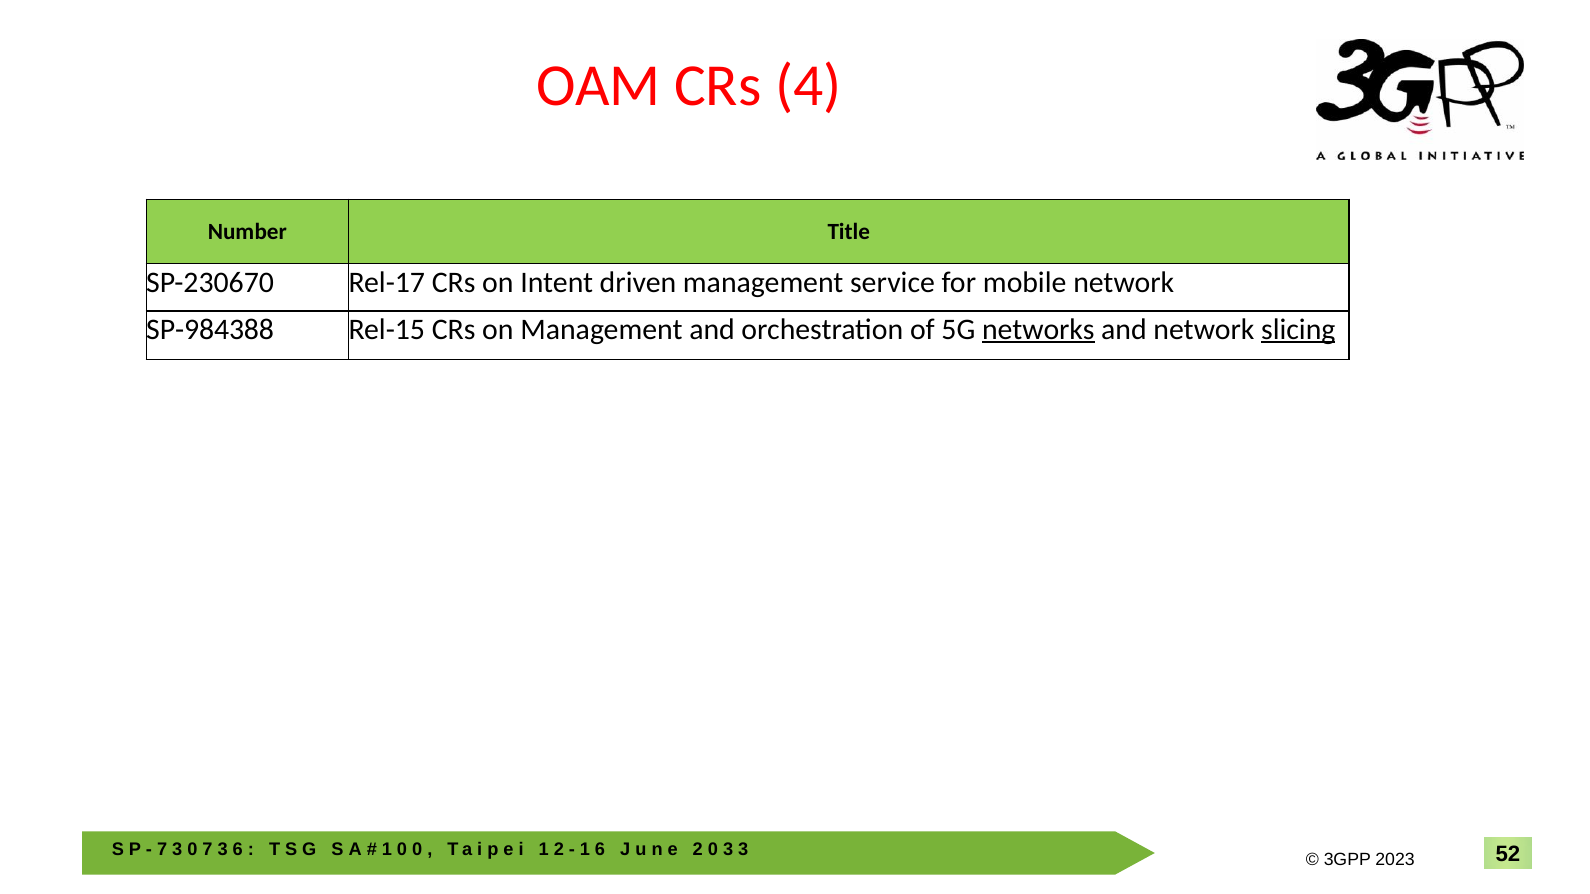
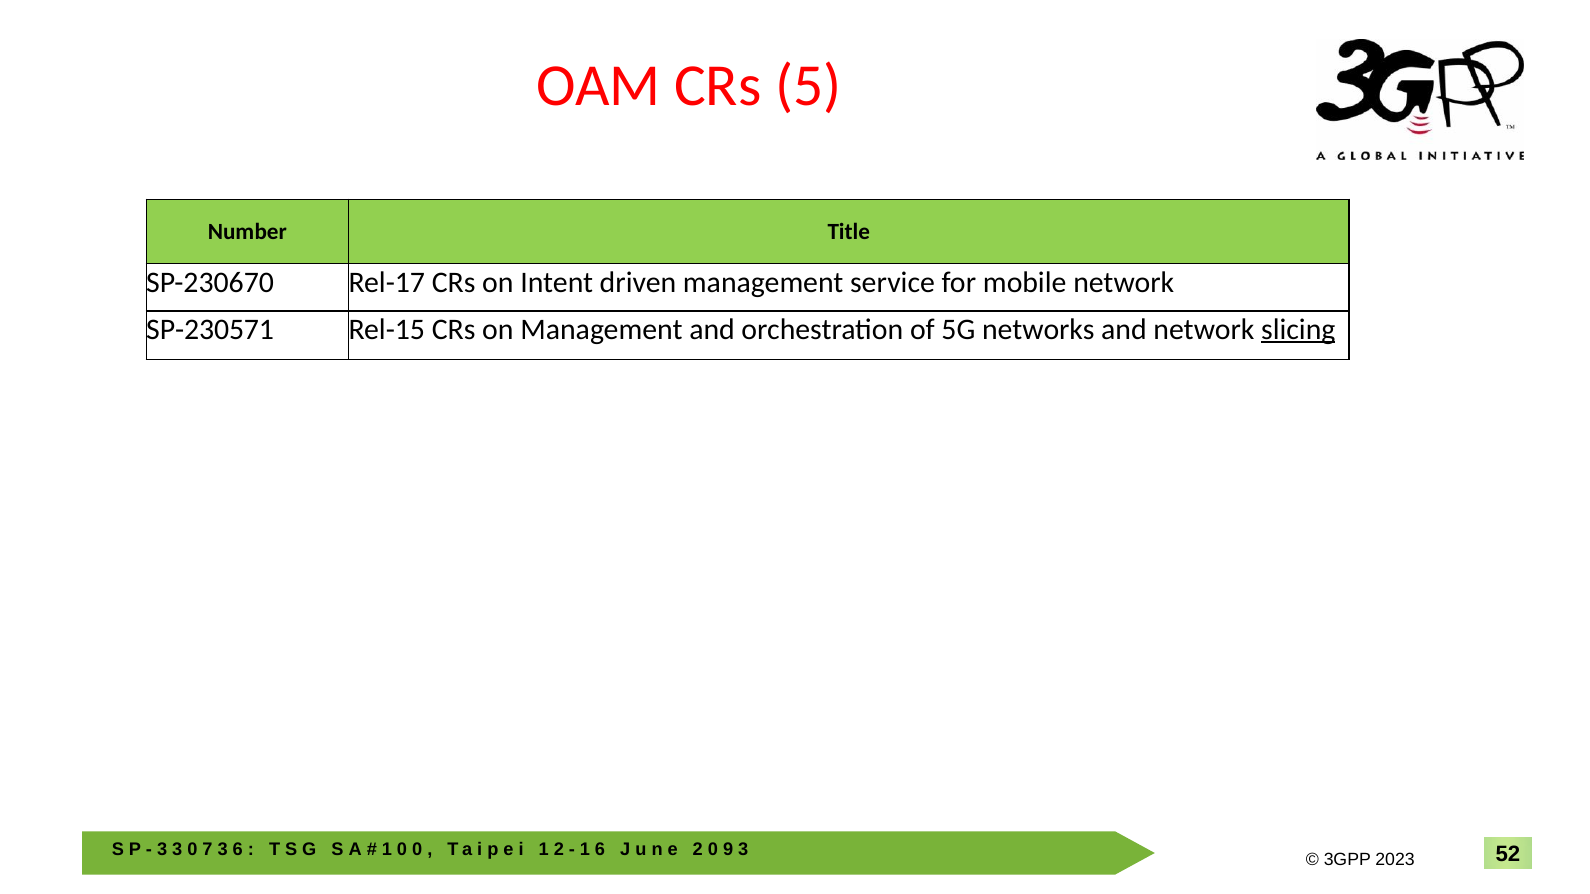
4: 4 -> 5 (808, 86)
SP-984388: SP-984388 -> SP-230571 (210, 330)
networks underline: present -> none (1038, 330)
7: 7 -> 3 (162, 849)
3: 3 -> 9 (728, 849)
